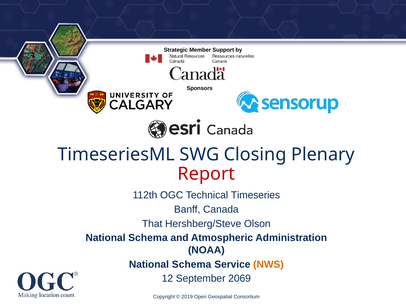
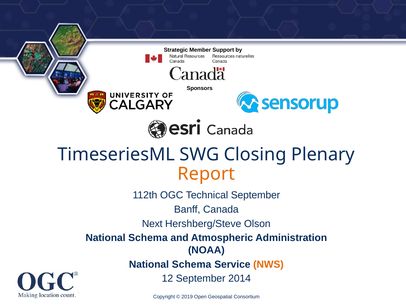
Report colour: red -> orange (206, 174)
Technical Timeseries: Timeseries -> September (256, 195)
That: That -> Next (152, 223)
2069: 2069 -> 2014 (240, 278)
